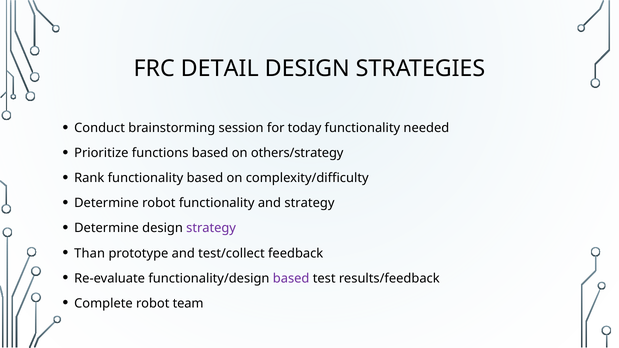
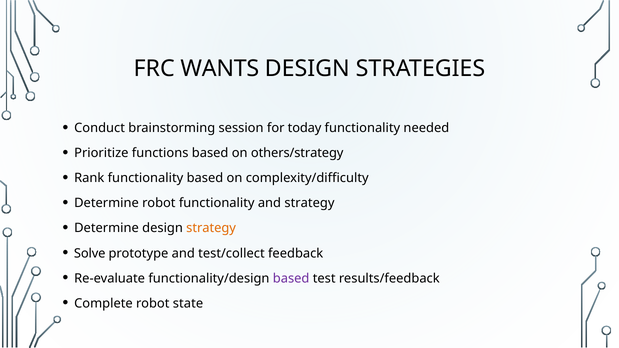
DETAIL: DETAIL -> WANTS (220, 69)
strategy colour: purple -> orange (211, 228)
Than: Than -> Solve (90, 253)
team: team -> state (188, 303)
